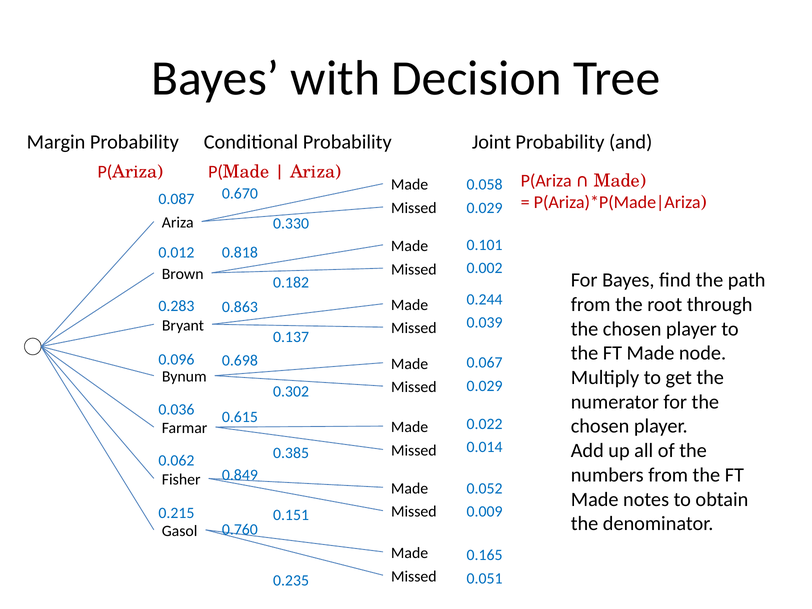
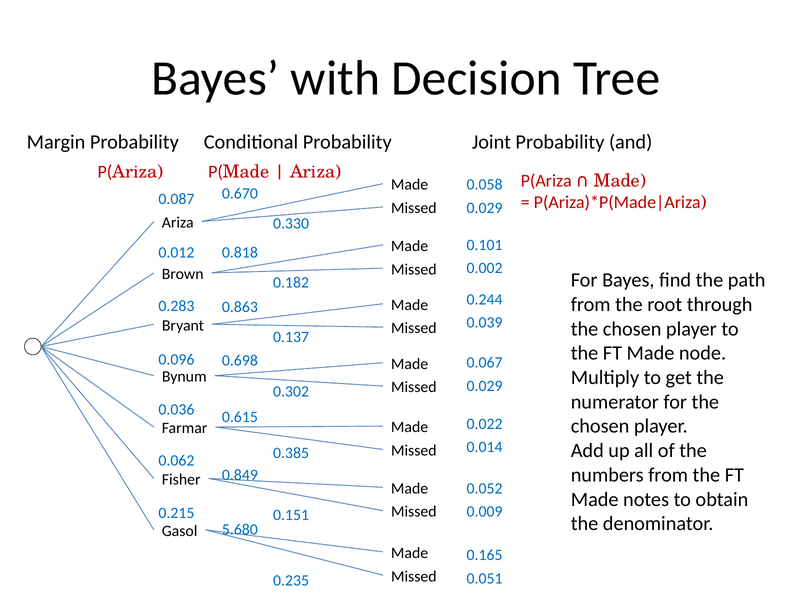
0.760: 0.760 -> 5.680 (240, 530)
